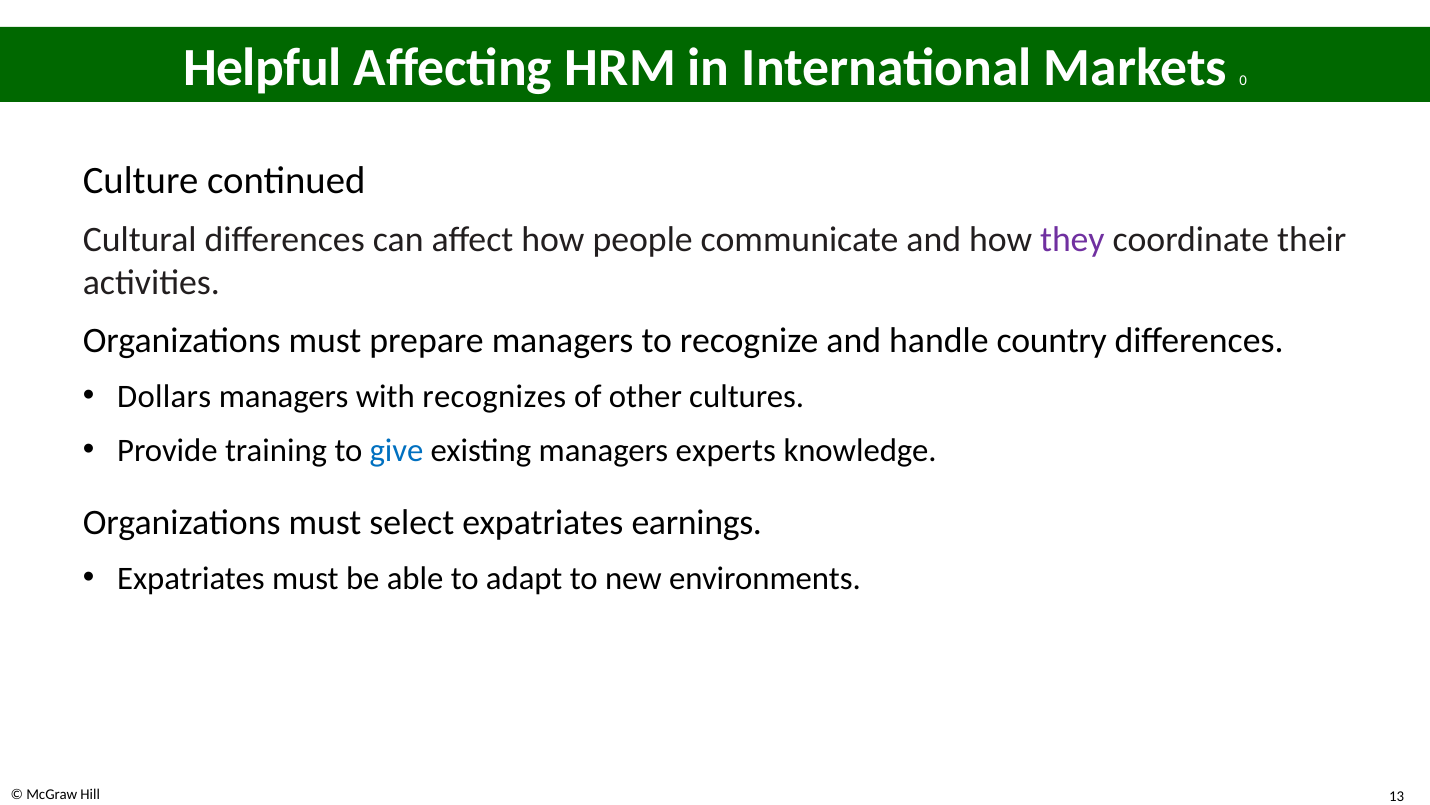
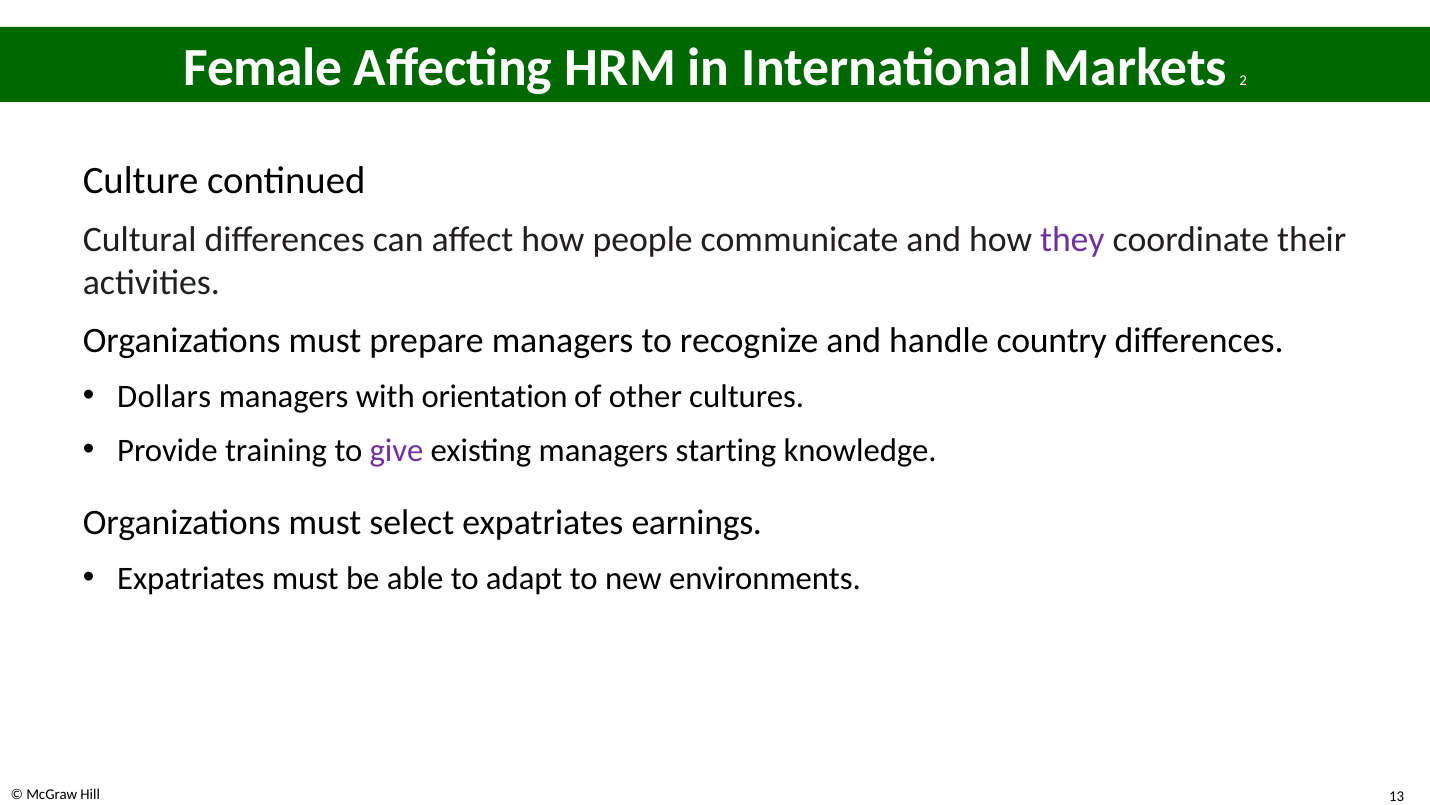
Helpful: Helpful -> Female (263, 68)
0: 0 -> 2 (1243, 81)
recognizes: recognizes -> orientation (495, 396)
give colour: blue -> purple (397, 450)
experts: experts -> starting (726, 450)
